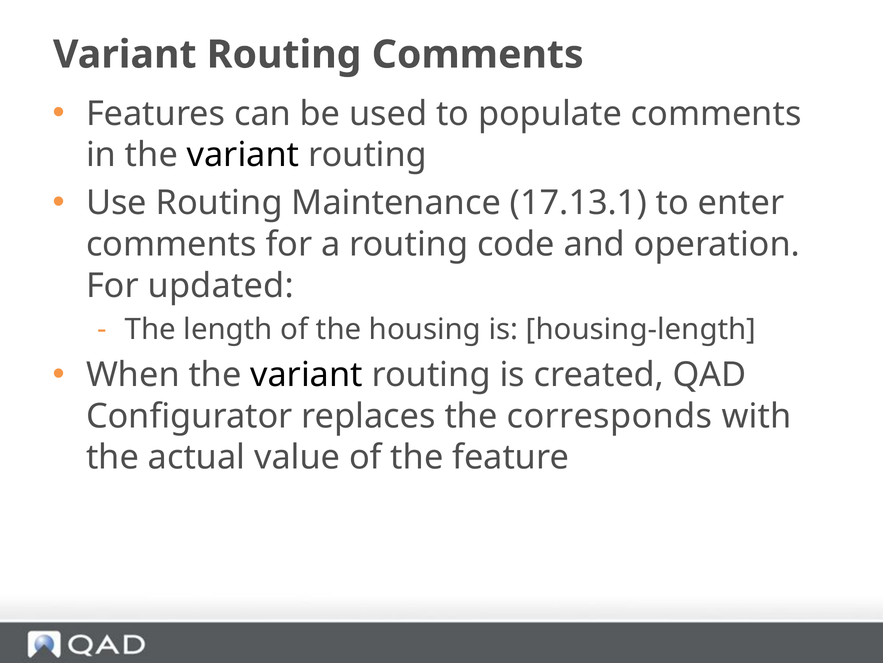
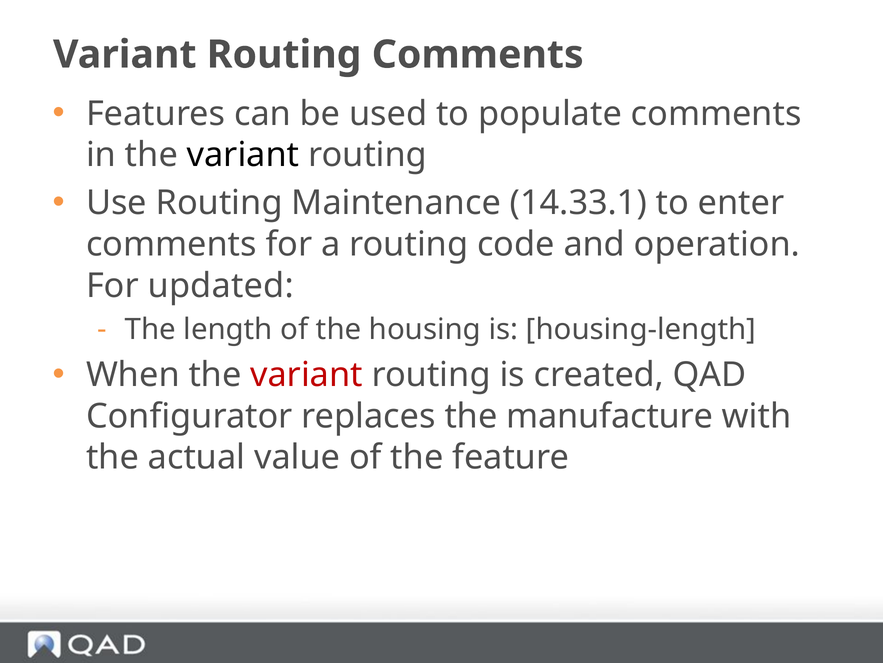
17.13.1: 17.13.1 -> 14.33.1 (578, 203)
variant colour: black -> red (307, 375)
corresponds: corresponds -> manufacture (610, 416)
